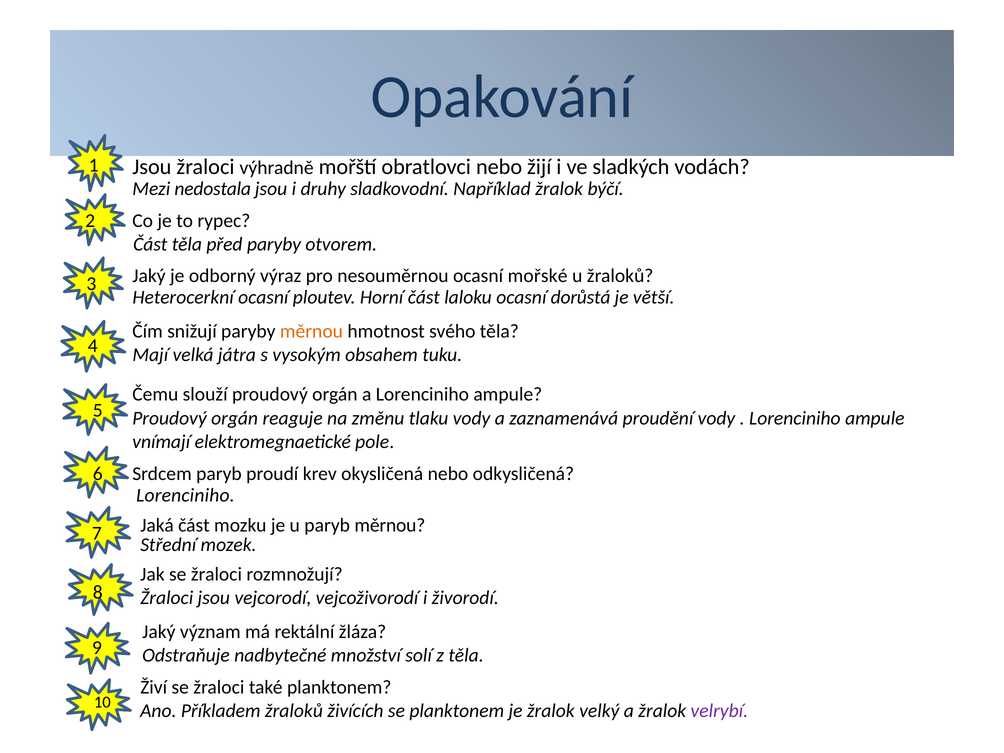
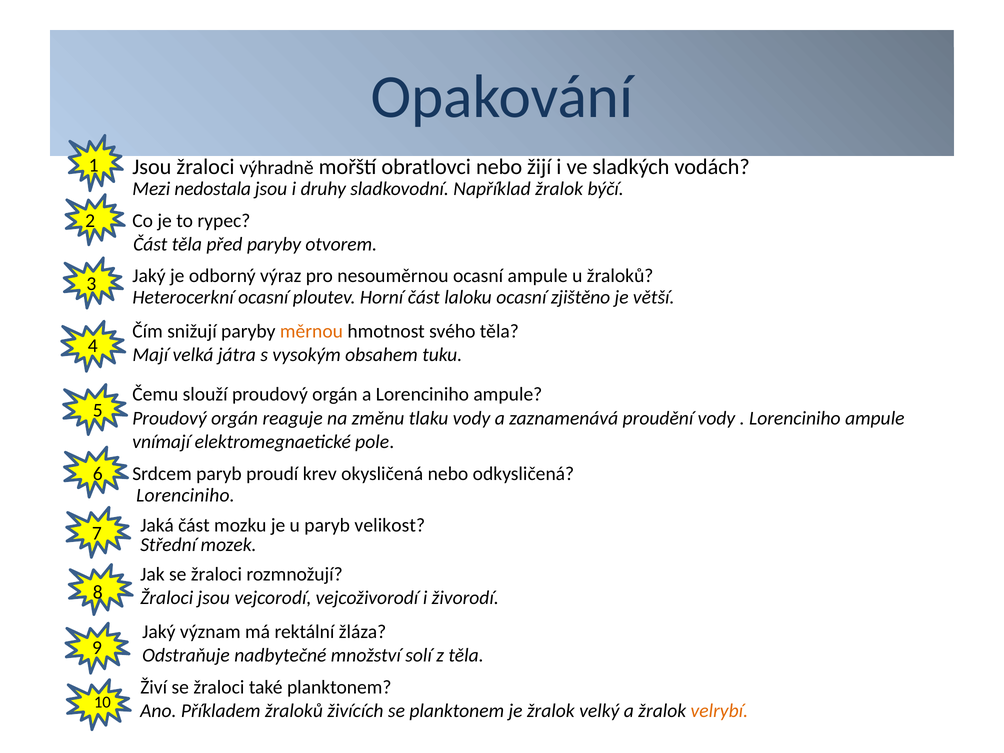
ocasní mořské: mořské -> ampule (538, 276)
dorůstá: dorůstá -> zjištěno (581, 297)
paryb měrnou: měrnou -> velikost (390, 525)
velrybí colour: purple -> orange (719, 711)
